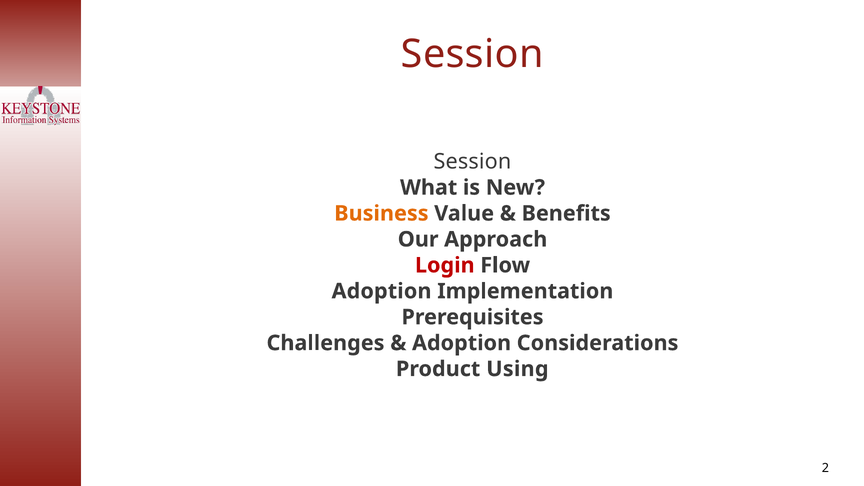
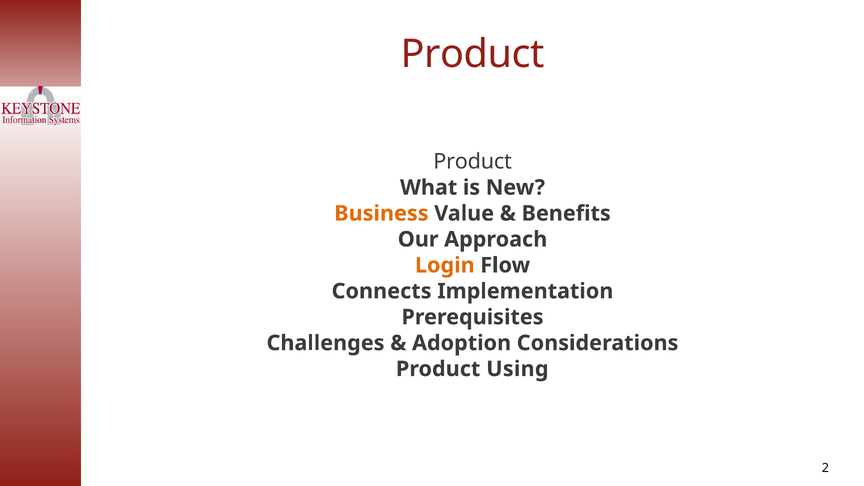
Session: Session -> Product (473, 54)
Session: Session -> Product (473, 162)
Login colour: red -> orange (445, 265)
Adoption: Adoption -> Connects (382, 291)
